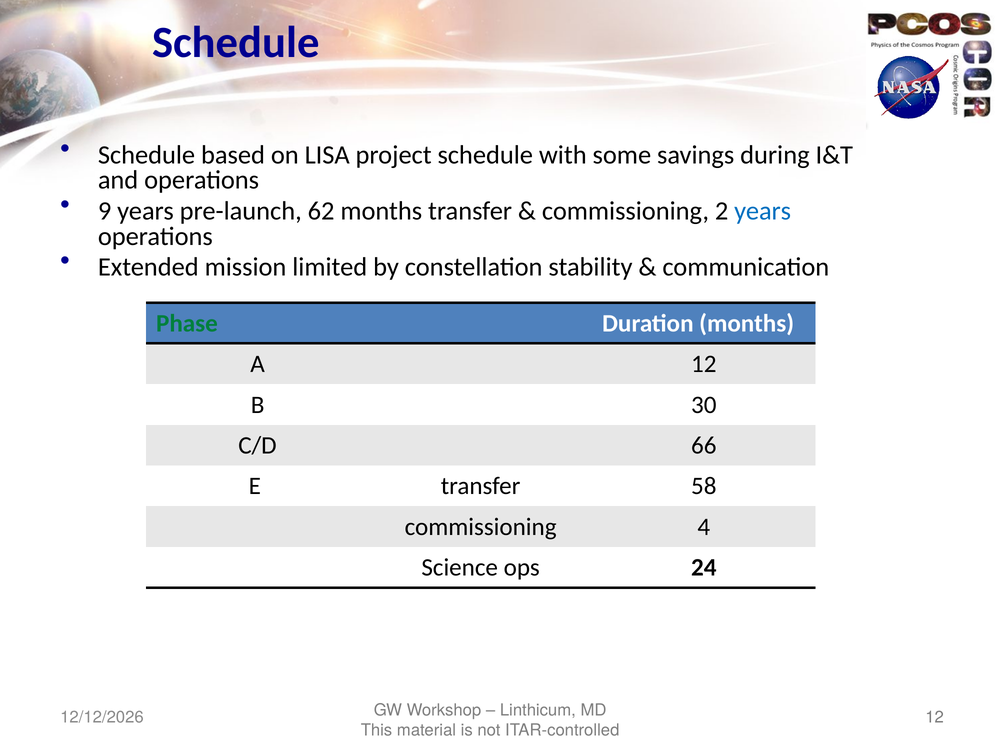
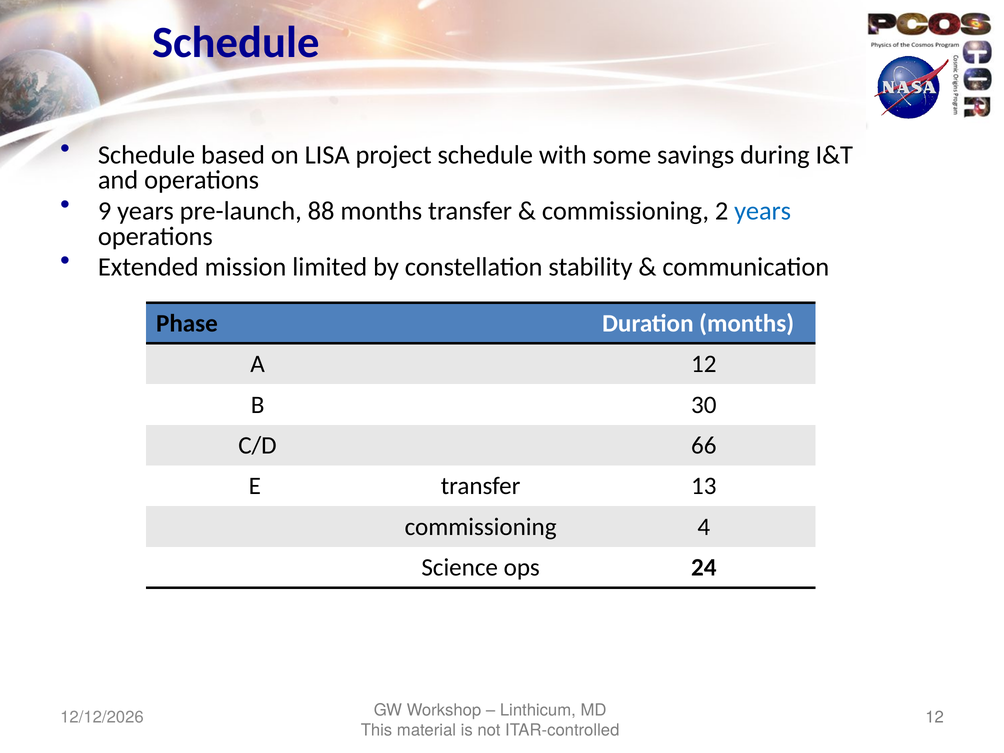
62: 62 -> 88 (321, 211)
Phase colour: green -> black (187, 323)
58: 58 -> 13 (704, 486)
